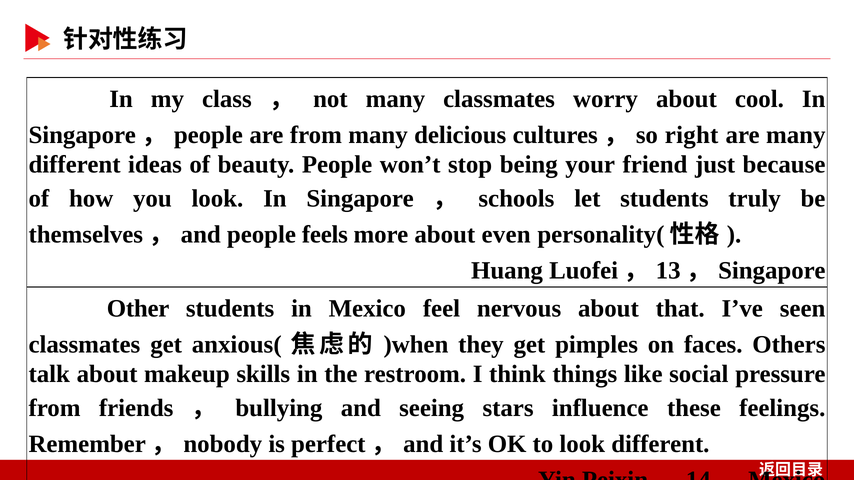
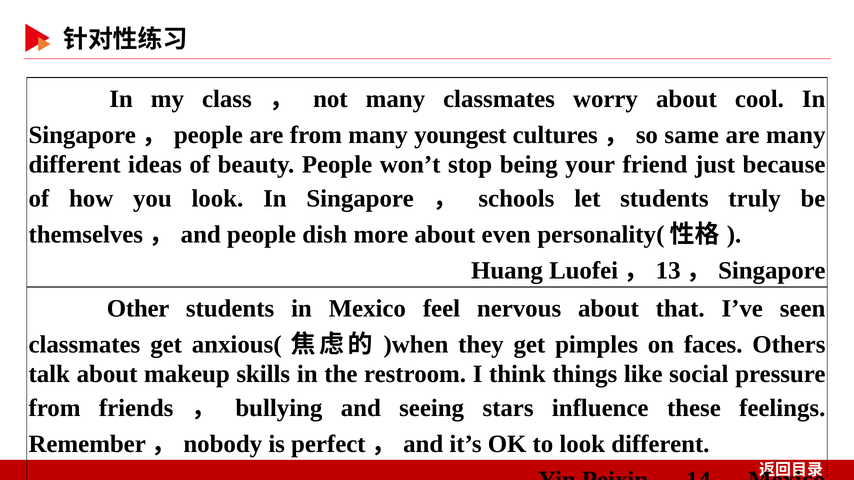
delicious: delicious -> youngest (460, 135)
right: right -> same (692, 135)
feels: feels -> dish (325, 235)
